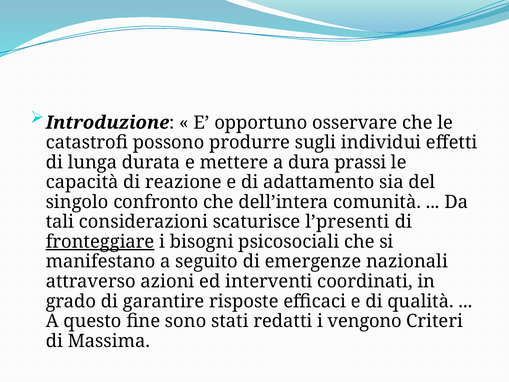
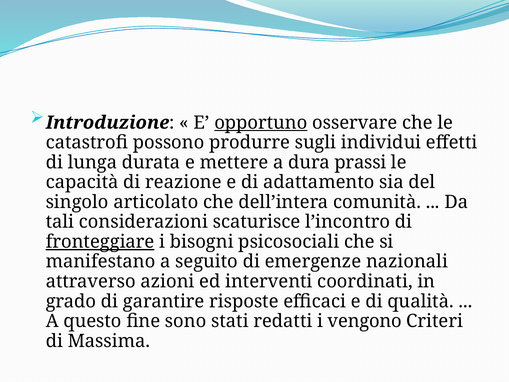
opportuno underline: none -> present (261, 123)
confronto: confronto -> articolato (156, 202)
l’presenti: l’presenti -> l’incontro (348, 222)
